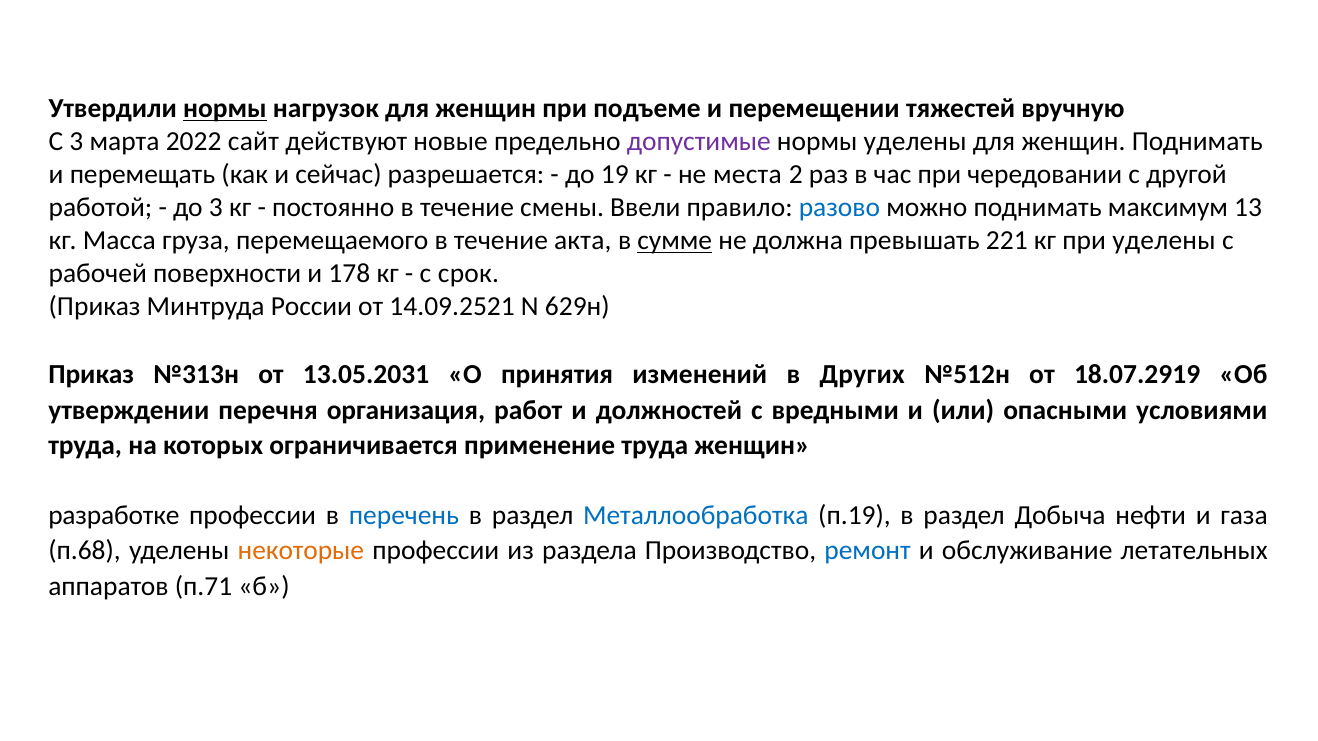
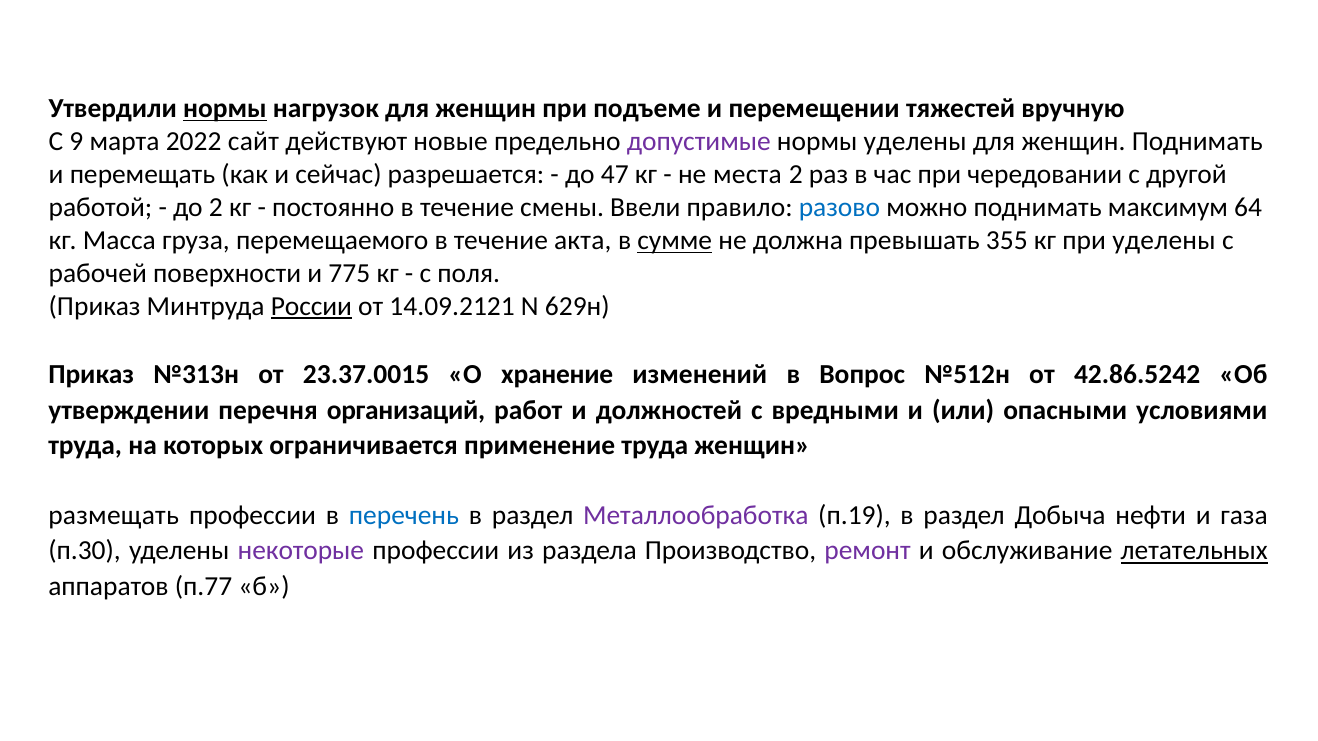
С 3: 3 -> 9 (76, 142)
19: 19 -> 47 (615, 175)
до 3: 3 -> 2 (216, 208)
13: 13 -> 64 (1248, 208)
221: 221 -> 355 (1007, 241)
178: 178 -> 775 (349, 274)
срок: срок -> поля (469, 274)
России underline: none -> present (311, 307)
14.09.2521: 14.09.2521 -> 14.09.2121 (452, 307)
13.05.2031: 13.05.2031 -> 23.37.0015 (366, 375)
принятия: принятия -> хранение (557, 375)
Других: Других -> Вопрос (862, 375)
18.07.2919: 18.07.2919 -> 42.86.5242 (1137, 375)
организация: организация -> организаций (406, 410)
разработке: разработке -> размещать (114, 516)
Металлообработка colour: blue -> purple (696, 516)
п.68: п.68 -> п.30 (85, 551)
некоторые colour: orange -> purple (301, 551)
ремонт colour: blue -> purple (868, 551)
летательных underline: none -> present (1194, 551)
п.71: п.71 -> п.77 (203, 586)
